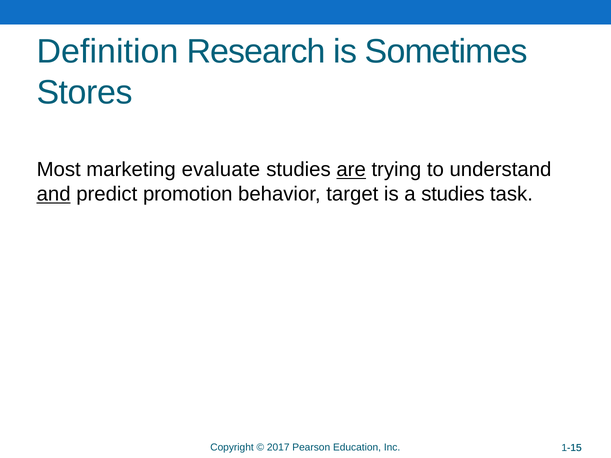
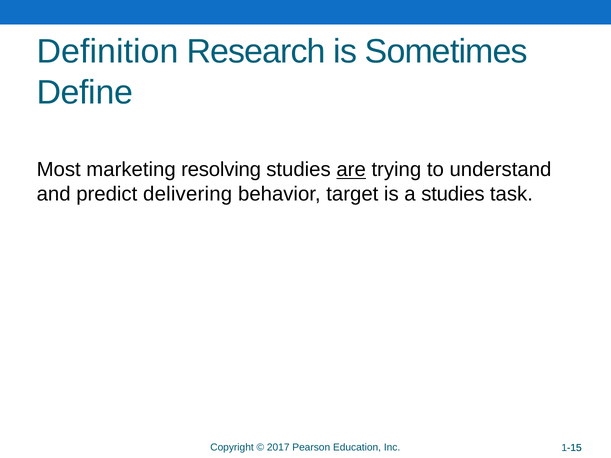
Stores: Stores -> Define (85, 93)
evaluate: evaluate -> resolving (221, 170)
and underline: present -> none (54, 194)
promotion: promotion -> delivering (188, 194)
